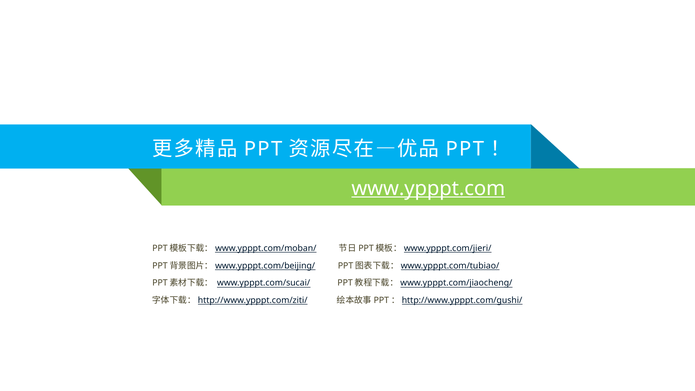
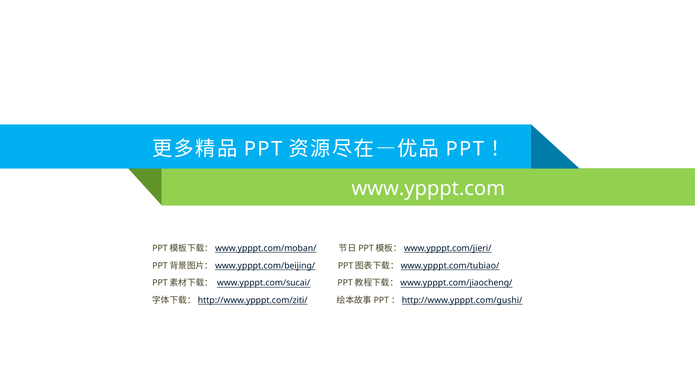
www.ypppt.com underline: present -> none (428, 188)
